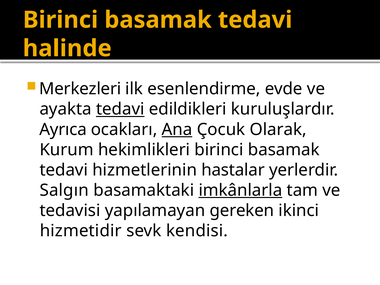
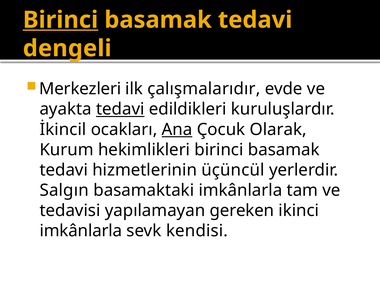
Birinci underline: none -> present (60, 20)
halinde: halinde -> dengeli (67, 48)
esenlendirme: esenlendirme -> çalışmalarıdır (204, 89)
Ayrıca: Ayrıca -> İkincil (63, 129)
hastalar: hastalar -> üçüncül (233, 170)
imkânlarla underline: present -> none (240, 190)
hizmetidir: hizmetidir -> imkânlarla (81, 231)
